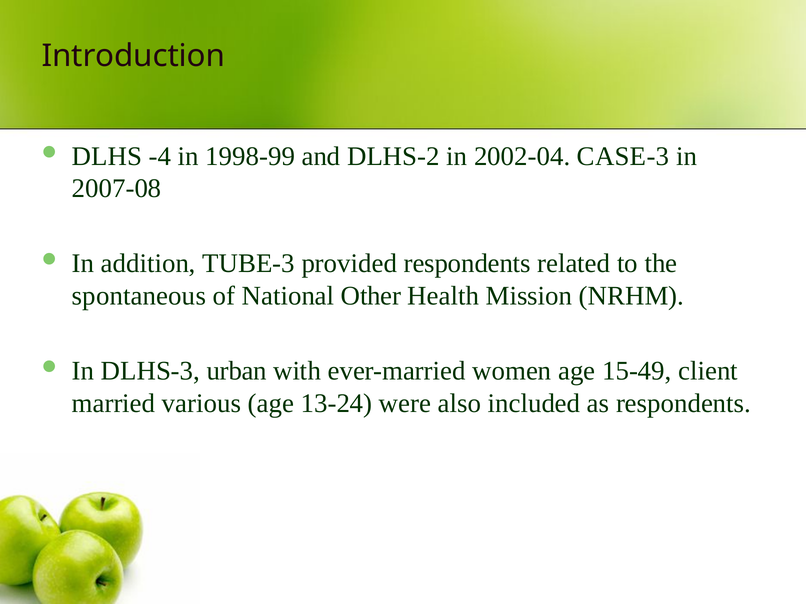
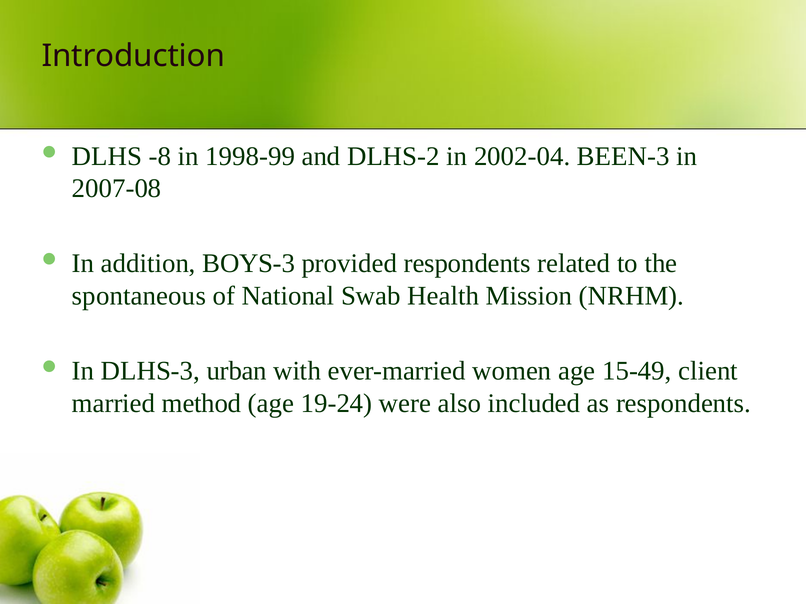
-4: -4 -> -8 (160, 156)
CASE-3: CASE-3 -> BEEN-3 (623, 156)
TUBE-3: TUBE-3 -> BOYS-3 (249, 264)
Other: Other -> Swab (371, 296)
various: various -> method (202, 403)
13-24: 13-24 -> 19-24 (337, 403)
